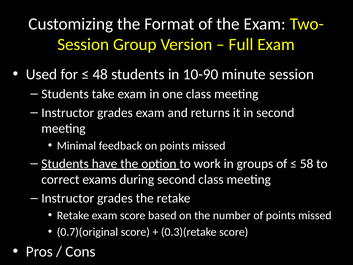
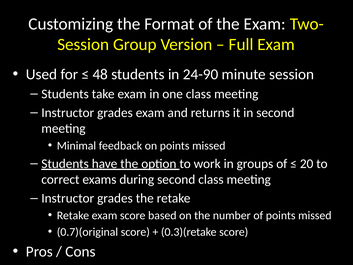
10-90: 10-90 -> 24-90 (201, 74)
58: 58 -> 20 (307, 164)
